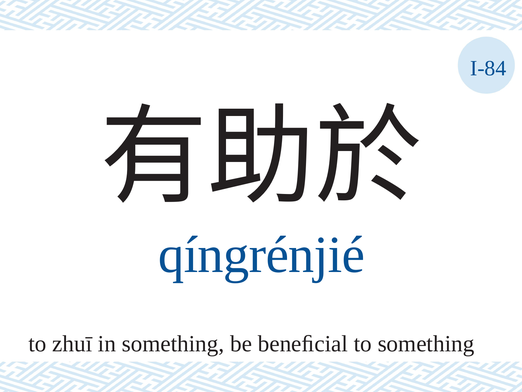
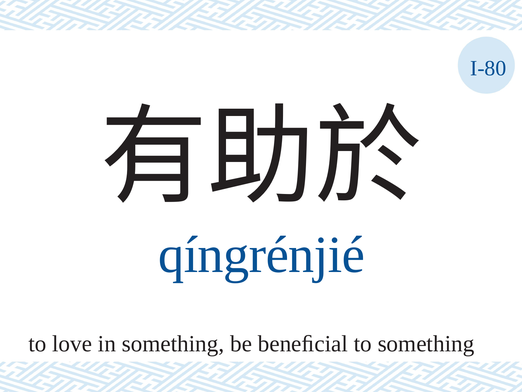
I-84: I-84 -> I-80 (488, 68)
zhuī: zhuī -> love (72, 344)
